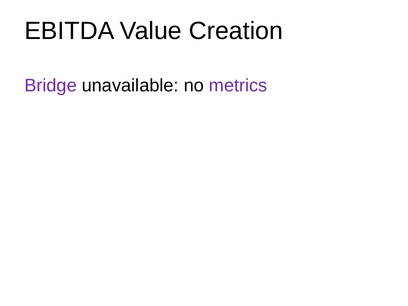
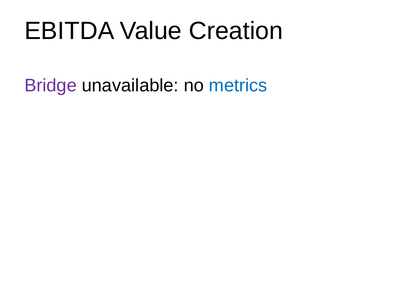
metrics colour: purple -> blue (238, 86)
